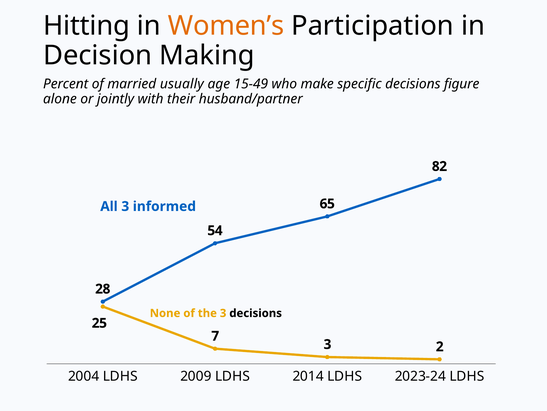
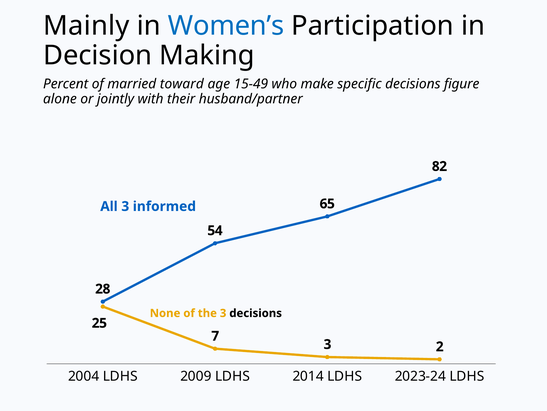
Hitting: Hitting -> Mainly (86, 26)
Women’s colour: orange -> blue (226, 26)
usually: usually -> toward (182, 84)
